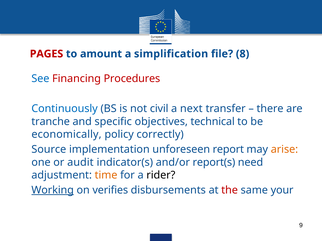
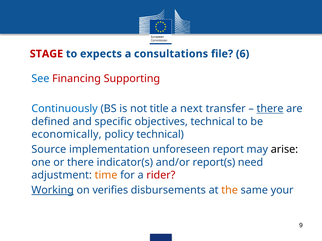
PAGES: PAGES -> STAGE (46, 54)
amount: amount -> expects (101, 54)
simplification: simplification -> consultations (171, 54)
8: 8 -> 6 (243, 54)
Procedures: Procedures -> Supporting (132, 79)
civil: civil -> title (159, 109)
there underline: none -> present (270, 109)
tranche: tranche -> defined (51, 122)
policy correctly: correctly -> technical (160, 135)
arise colour: orange -> black (284, 150)
or audit: audit -> there (80, 163)
rider colour: black -> red (161, 175)
the colour: red -> orange (230, 190)
